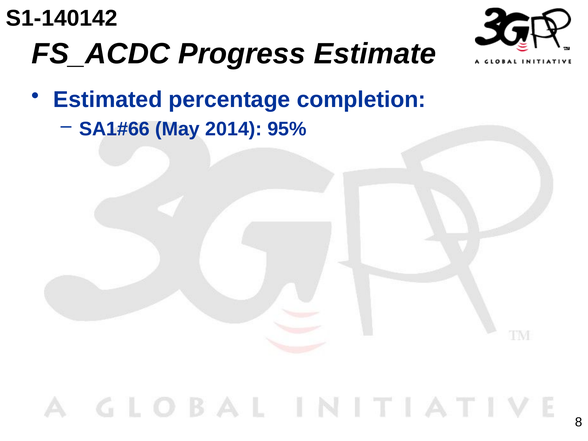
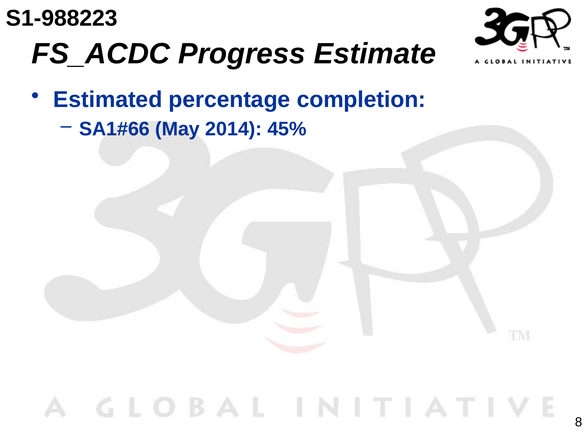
S1-140142: S1-140142 -> S1-988223 (62, 18)
95%: 95% -> 45% (287, 129)
